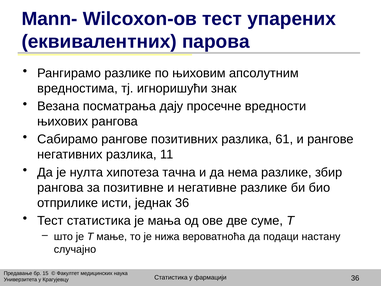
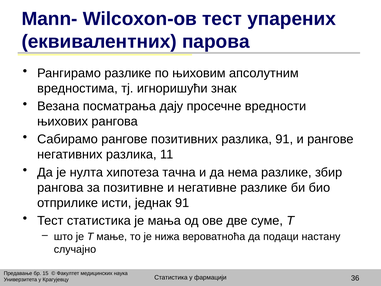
разлика 61: 61 -> 91 (284, 139)
једнак 36: 36 -> 91 (182, 203)
